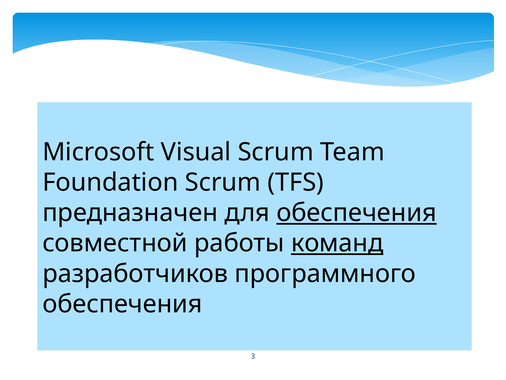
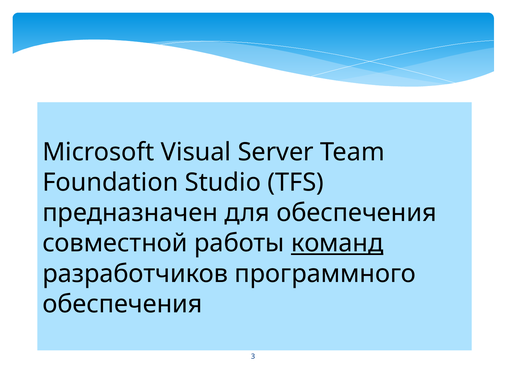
Visual Scrum: Scrum -> Server (276, 152)
Foundation Scrum: Scrum -> Studio (223, 182)
обеспечения underline: present -> none (357, 213)
